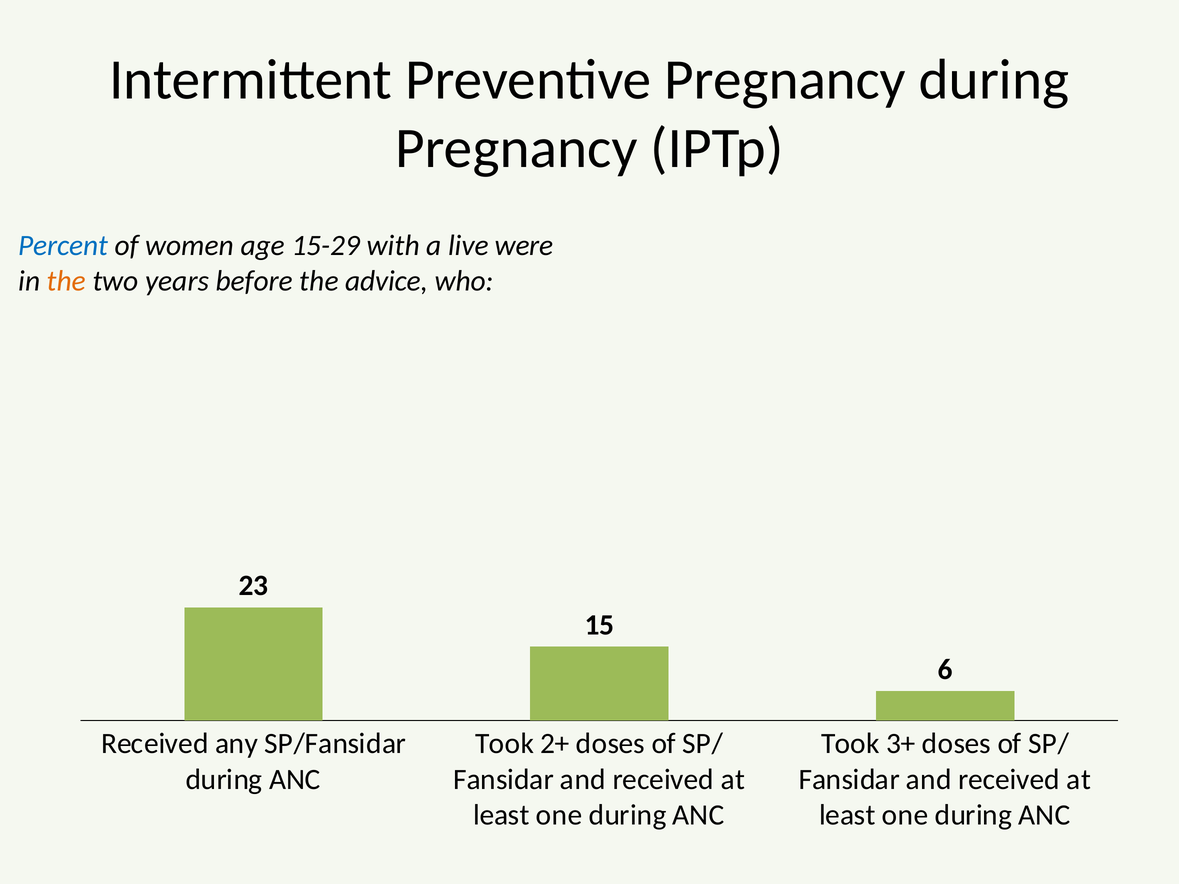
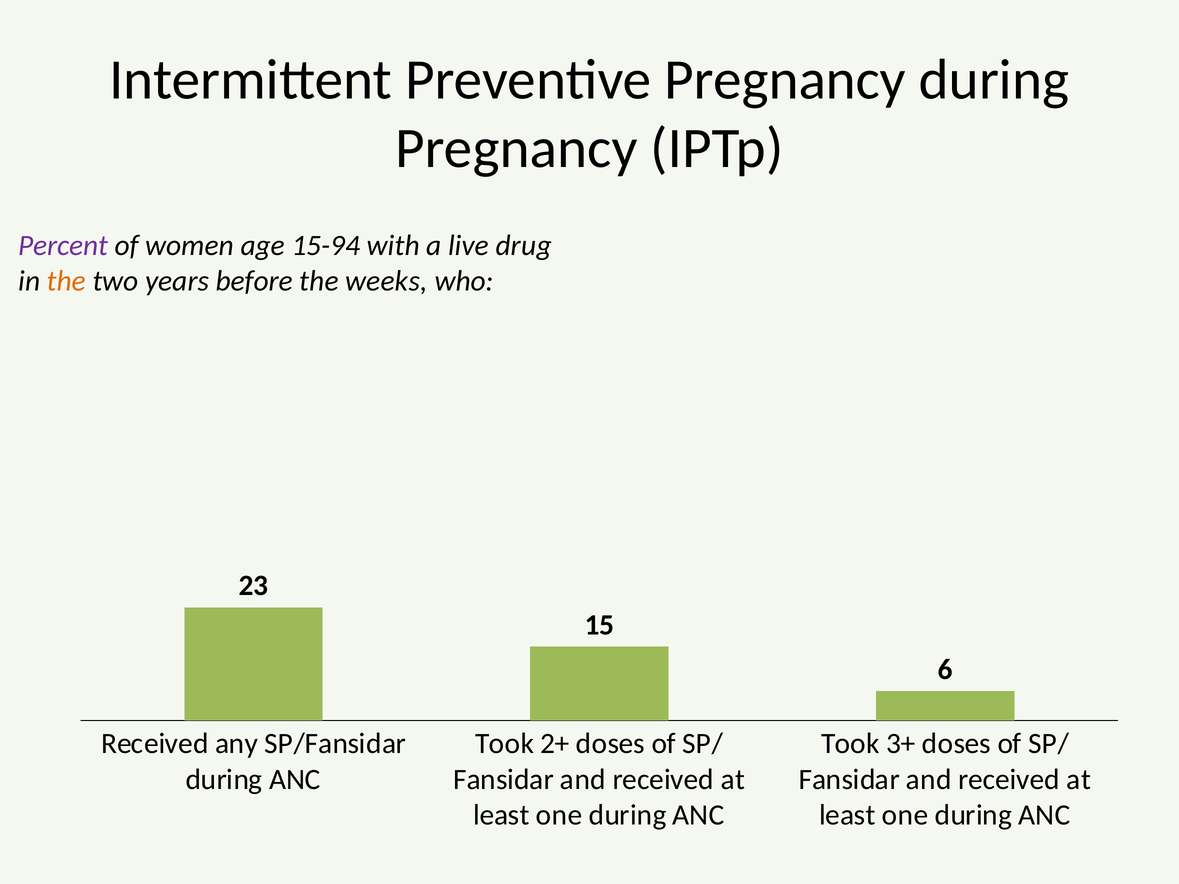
Percent colour: blue -> purple (63, 246)
15-29: 15-29 -> 15-94 (326, 246)
were: were -> drug (524, 246)
advice: advice -> weeks (386, 281)
